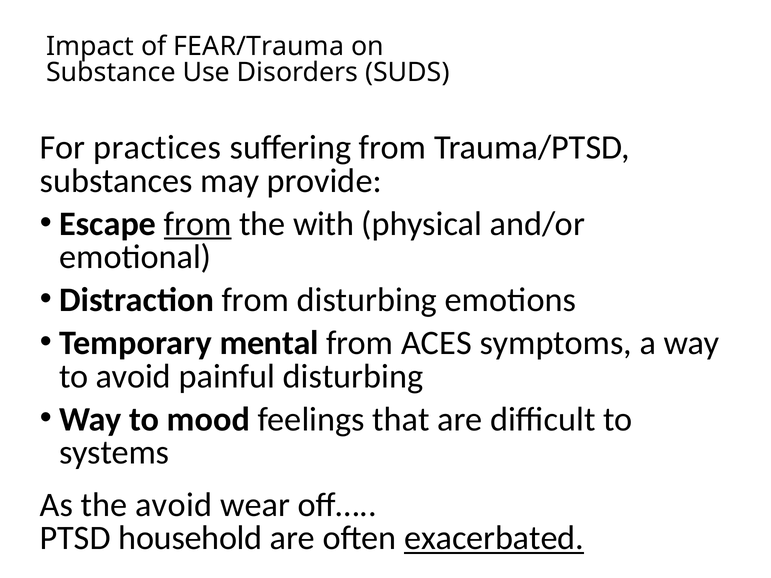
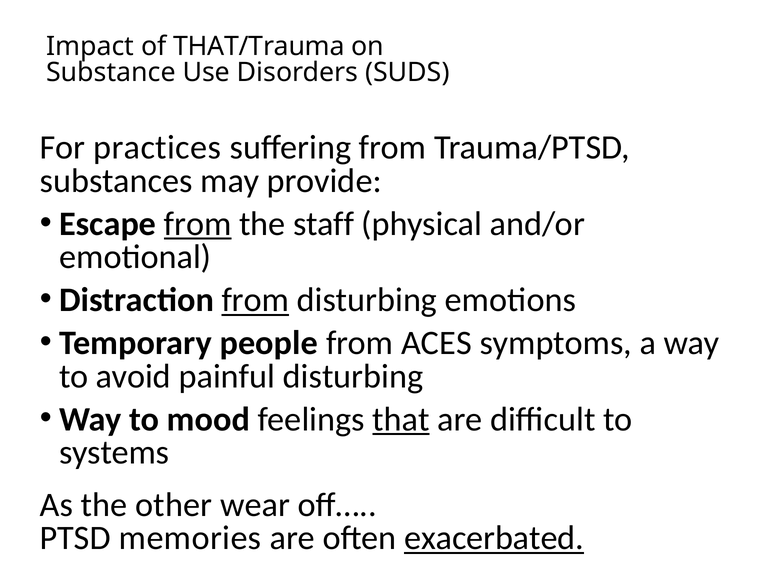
FEAR/Trauma: FEAR/Trauma -> THAT/Trauma (259, 47)
with: with -> staff (324, 224)
from underline: none -> present (255, 300)
mental: mental -> people (269, 343)
that underline: none -> present (401, 419)
the avoid: avoid -> other (174, 505)
household: household -> memories (190, 538)
